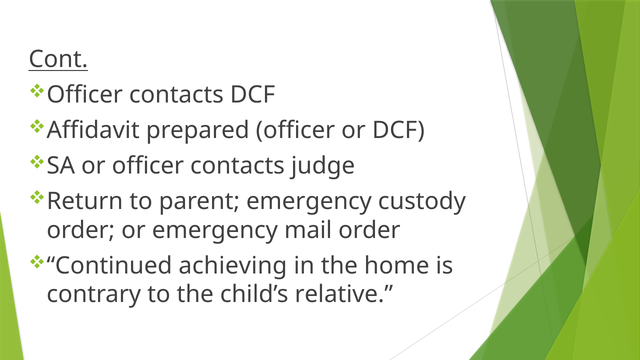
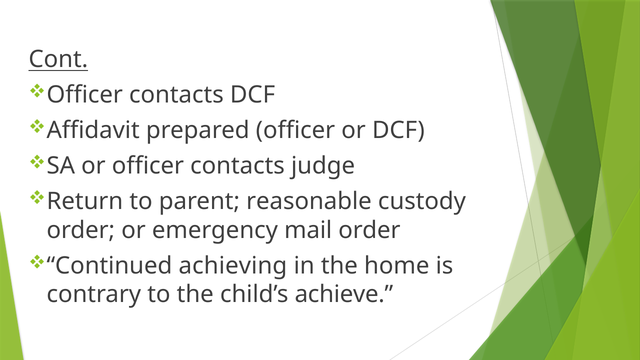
parent emergency: emergency -> reasonable (309, 201)
relative: relative -> achieve (344, 294)
